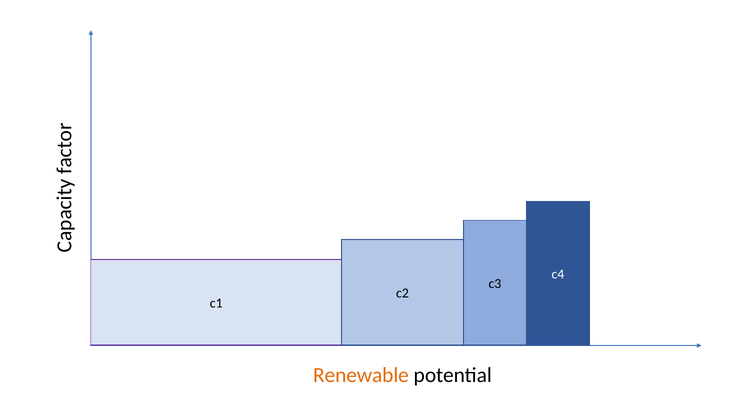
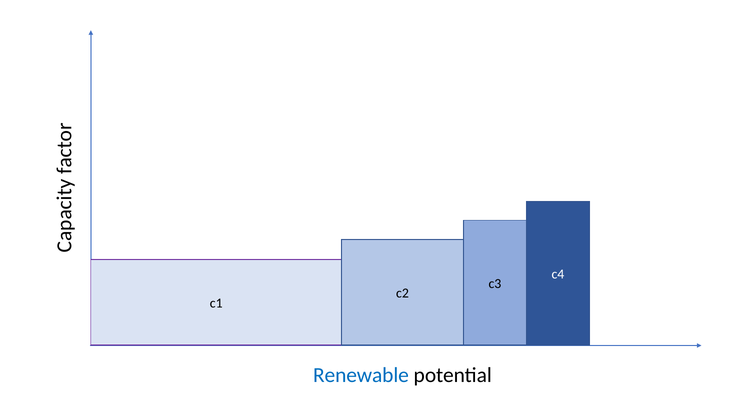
Renewable colour: orange -> blue (361, 376)
